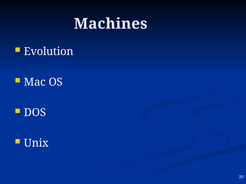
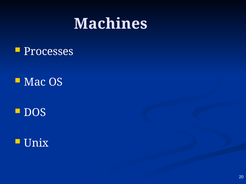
Evolution: Evolution -> Processes (49, 52)
